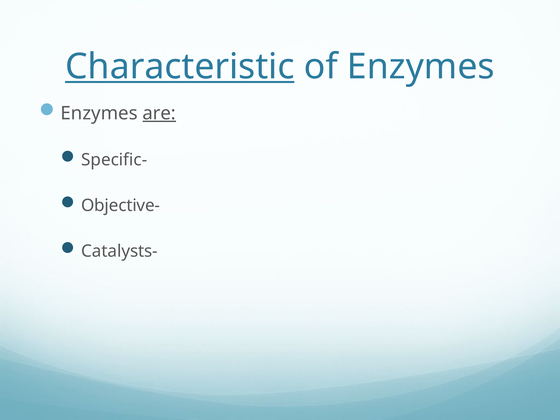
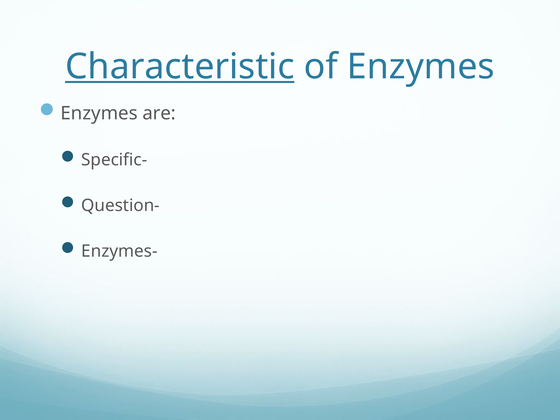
are underline: present -> none (159, 113)
Objective-: Objective- -> Question- (121, 206)
Catalysts-: Catalysts- -> Enzymes- (119, 251)
